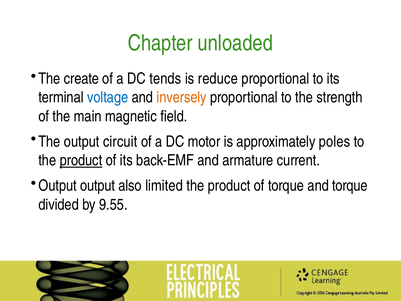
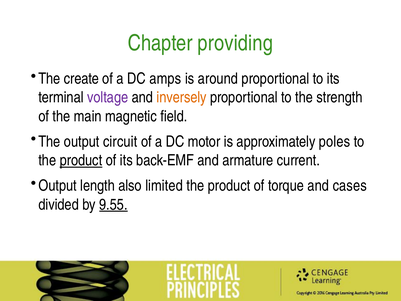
unloaded: unloaded -> providing (235, 43)
tends: tends -> amps (165, 79)
reduce: reduce -> around (218, 79)
voltage colour: blue -> purple (108, 97)
Output output: output -> length (98, 186)
and torque: torque -> cases (350, 186)
9.55 underline: none -> present (113, 204)
